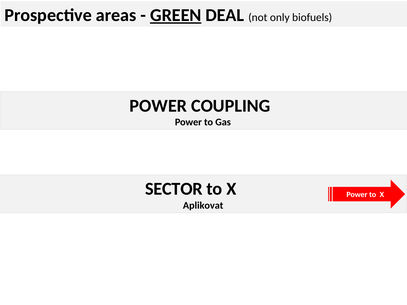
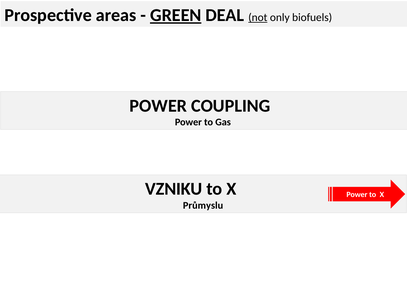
not underline: none -> present (258, 17)
SECTOR: SECTOR -> VZNIKU (174, 189)
Aplikovat: Aplikovat -> Průmyslu (203, 206)
